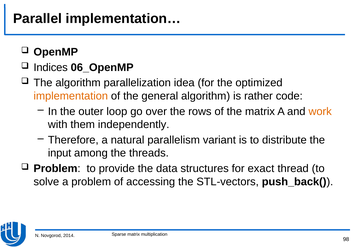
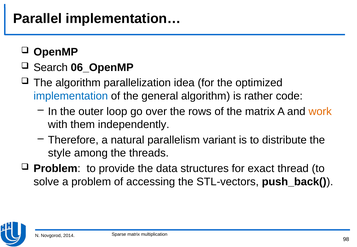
Indices: Indices -> Search (51, 68)
implementation colour: orange -> blue (71, 96)
input: input -> style (59, 153)
